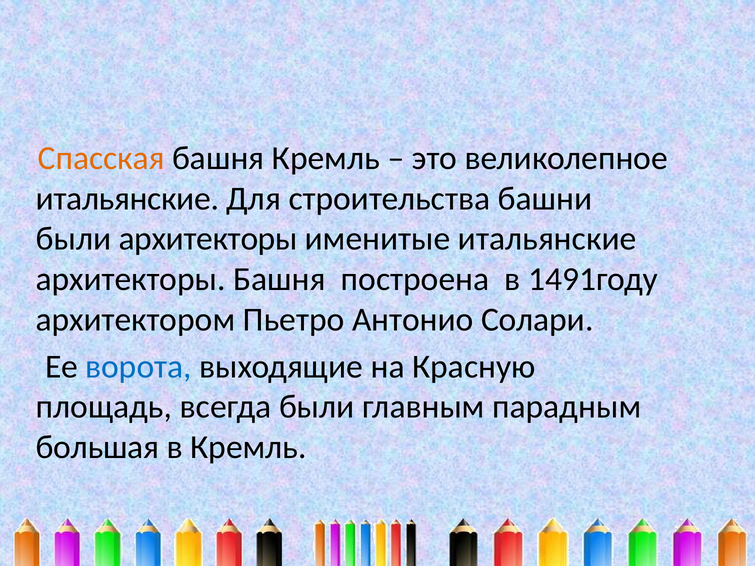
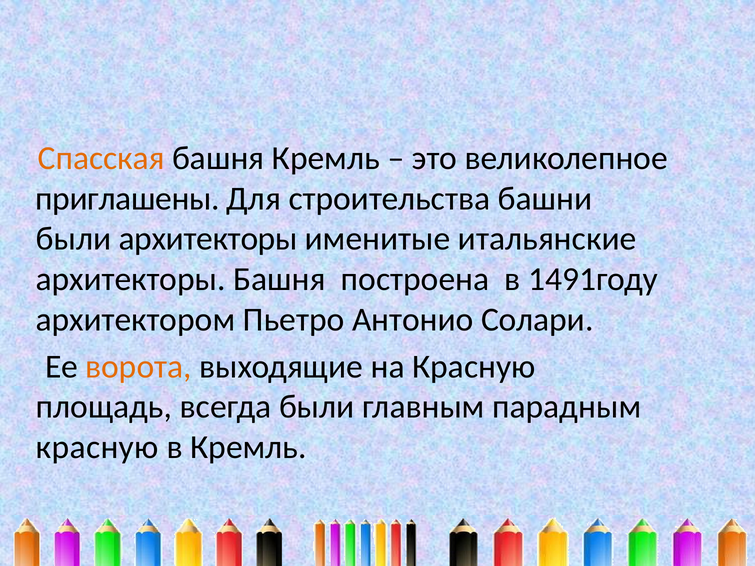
итальянские: итальянские -> приглашены (127, 199)
ворота colour: blue -> orange (138, 367)
большая: большая -> красную (97, 447)
